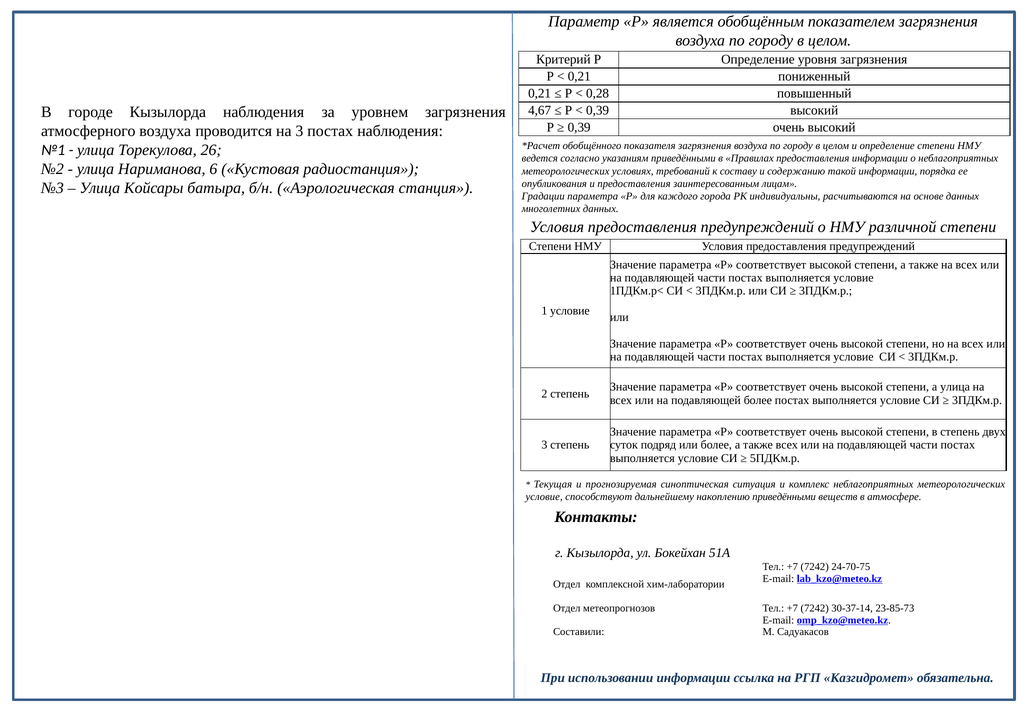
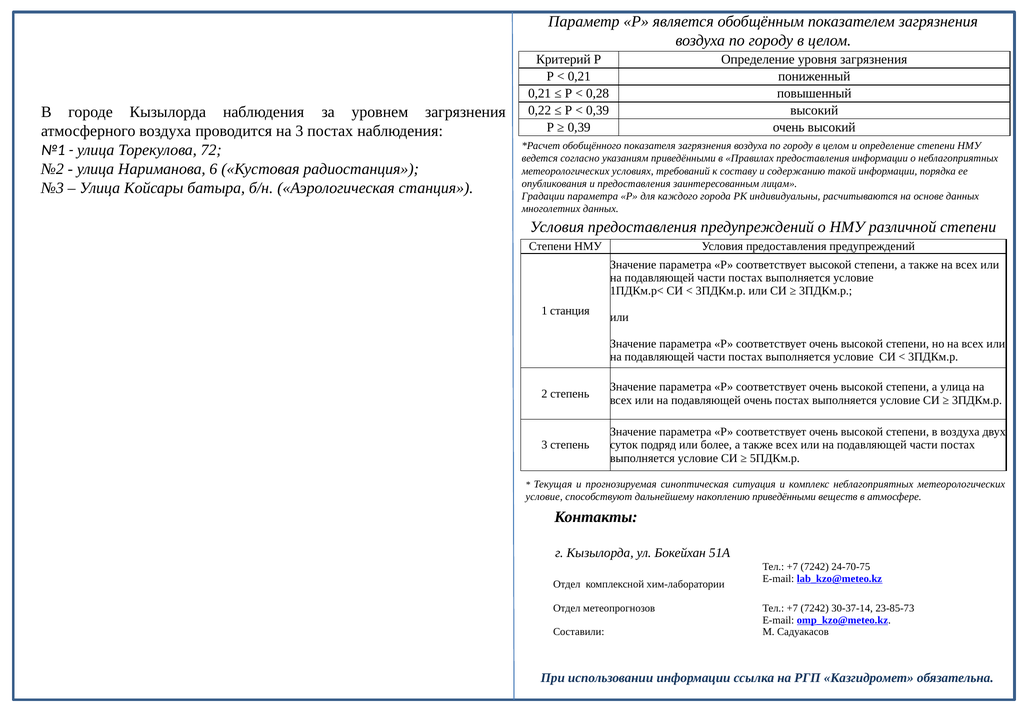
4,67: 4,67 -> 0,22 (540, 110)
26: 26 -> 72 (211, 150)
1 условие: условие -> станция (570, 311)
подавляющей более: более -> очень (758, 400)
в степень: степень -> воздуха (960, 432)
